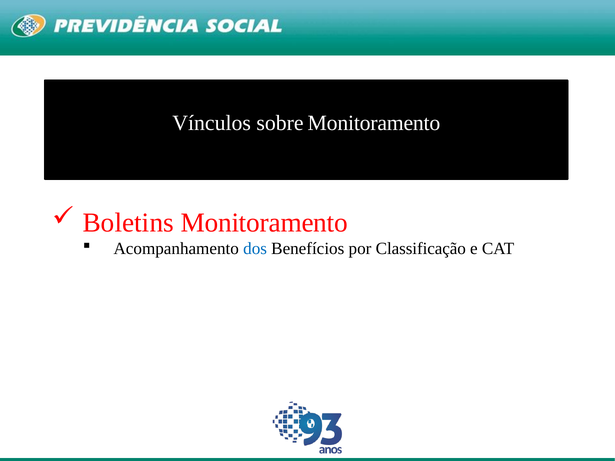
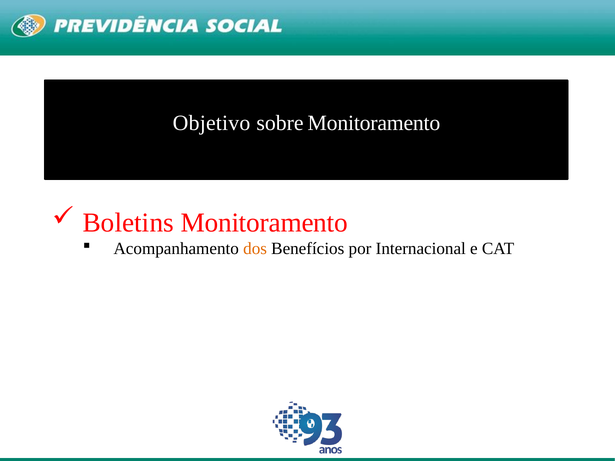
Vínculos: Vínculos -> Objetivo (212, 123)
dos colour: blue -> orange (255, 249)
Classificação: Classificação -> Internacional (421, 249)
